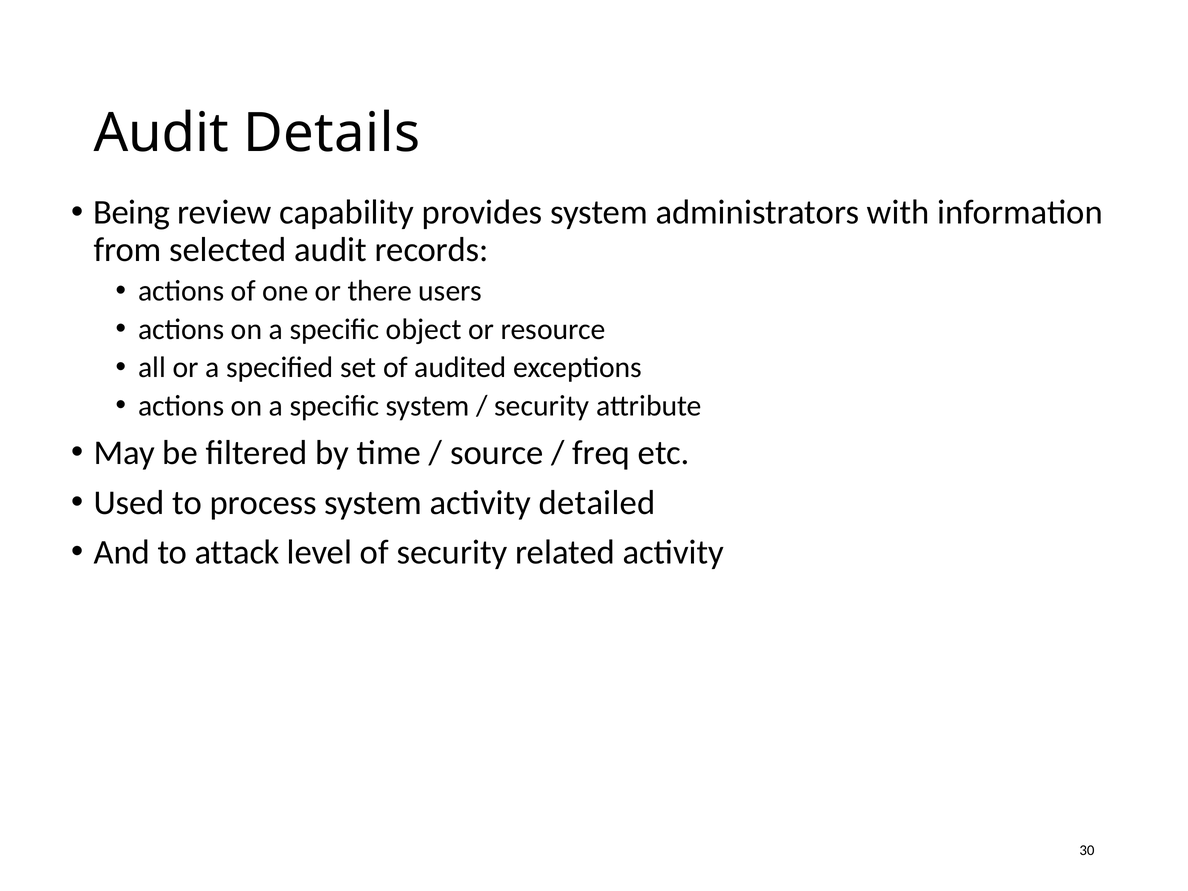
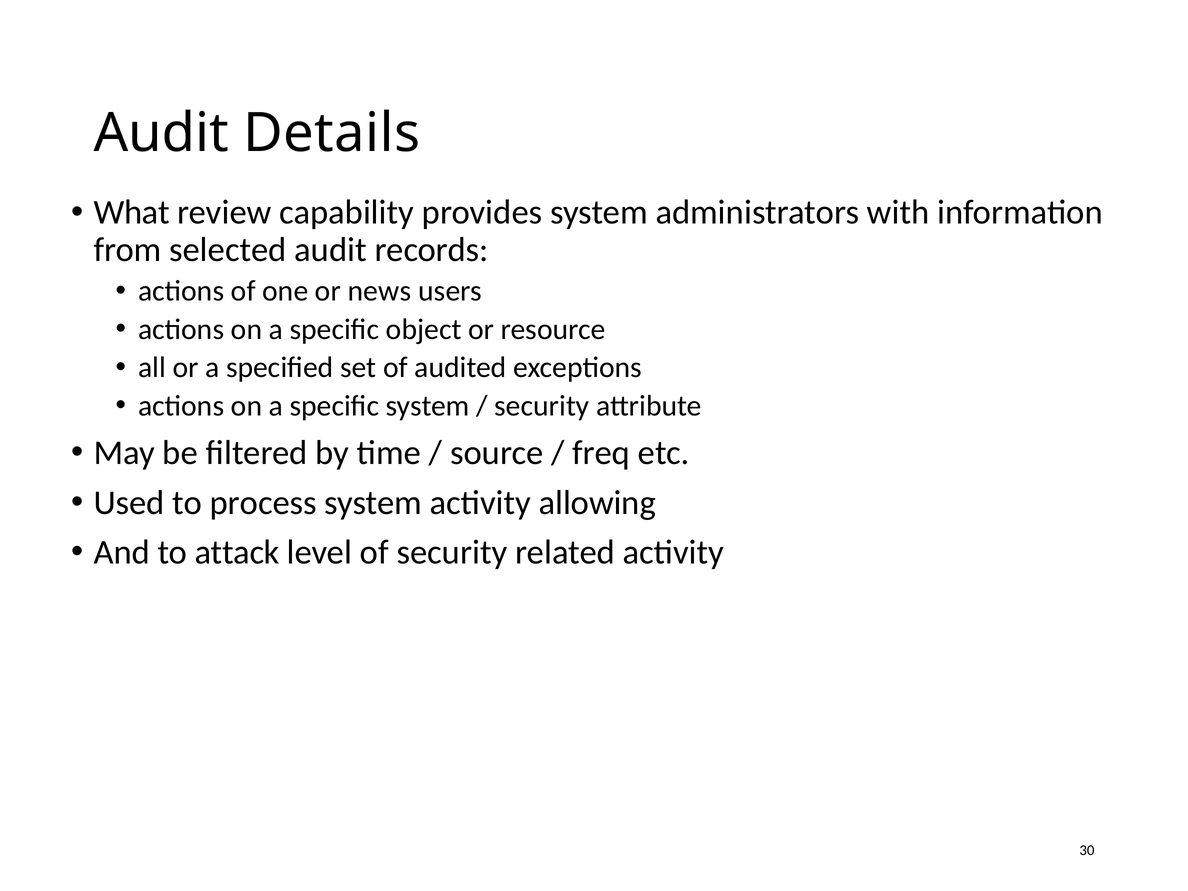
Being: Being -> What (132, 213)
there: there -> news (380, 291)
detailed: detailed -> allowing (597, 503)
